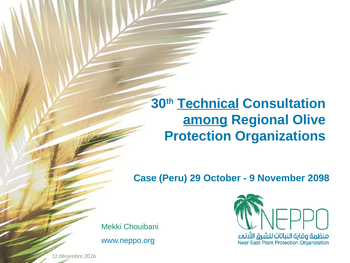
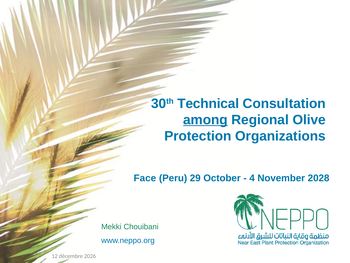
Technical underline: present -> none (208, 103)
Case: Case -> Face (145, 178)
9: 9 -> 4 (252, 178)
2098: 2098 -> 2028 (319, 178)
